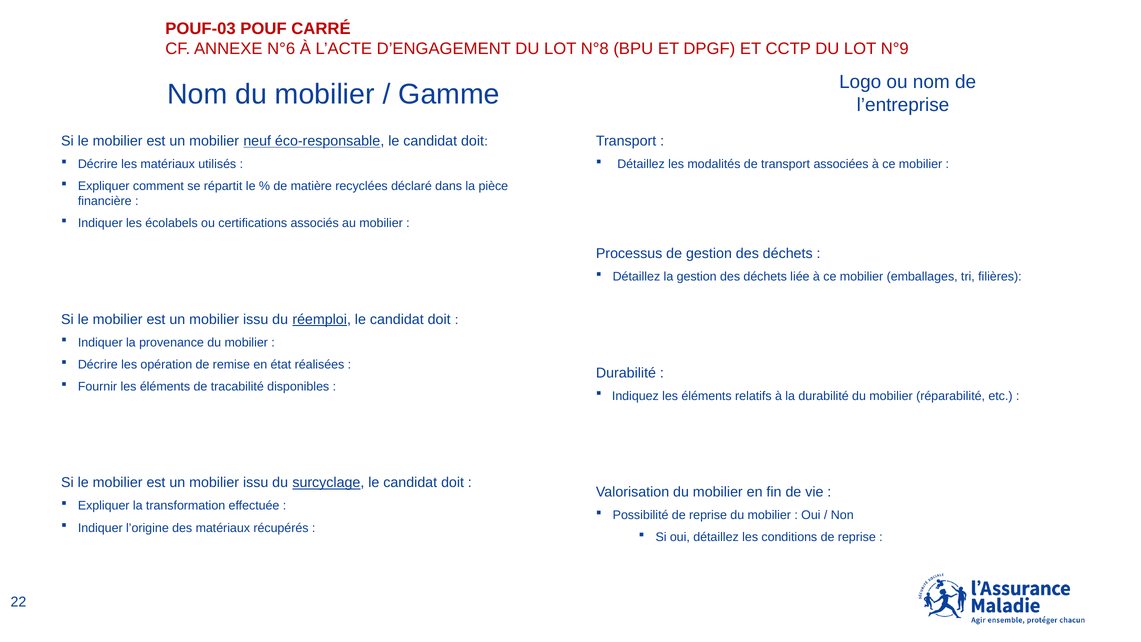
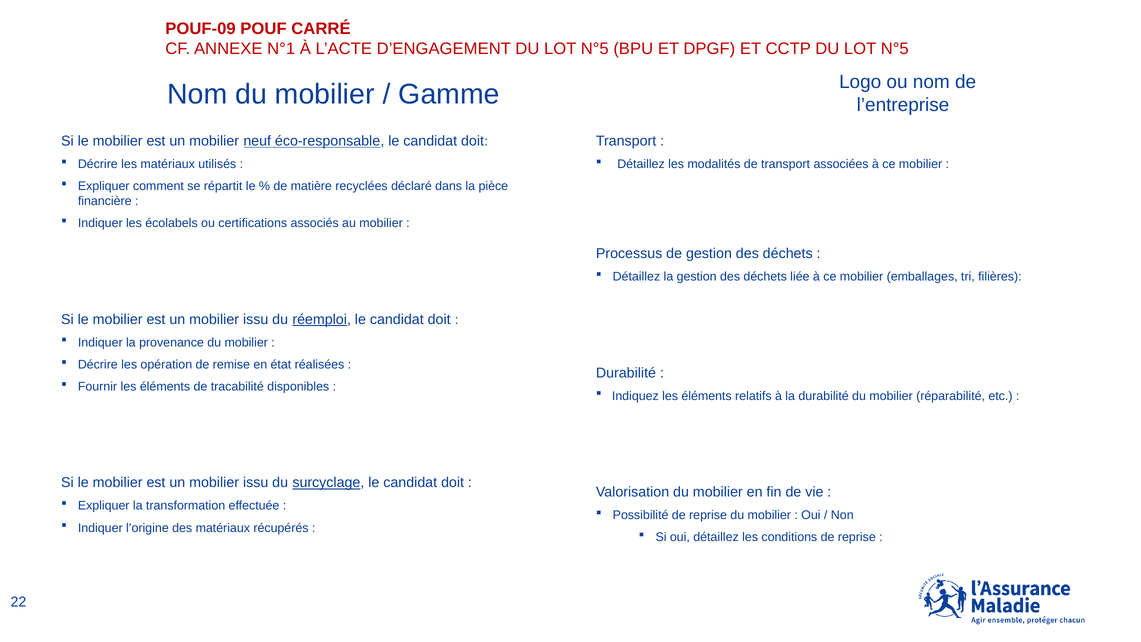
POUF-03: POUF-03 -> POUF-09 (201, 29)
N°6: N°6 -> N°1 (281, 49)
D’ENGAGEMENT DU LOT N°8: N°8 -> N°5 (595, 49)
CCTP DU LOT N°9: N°9 -> N°5 (895, 49)
